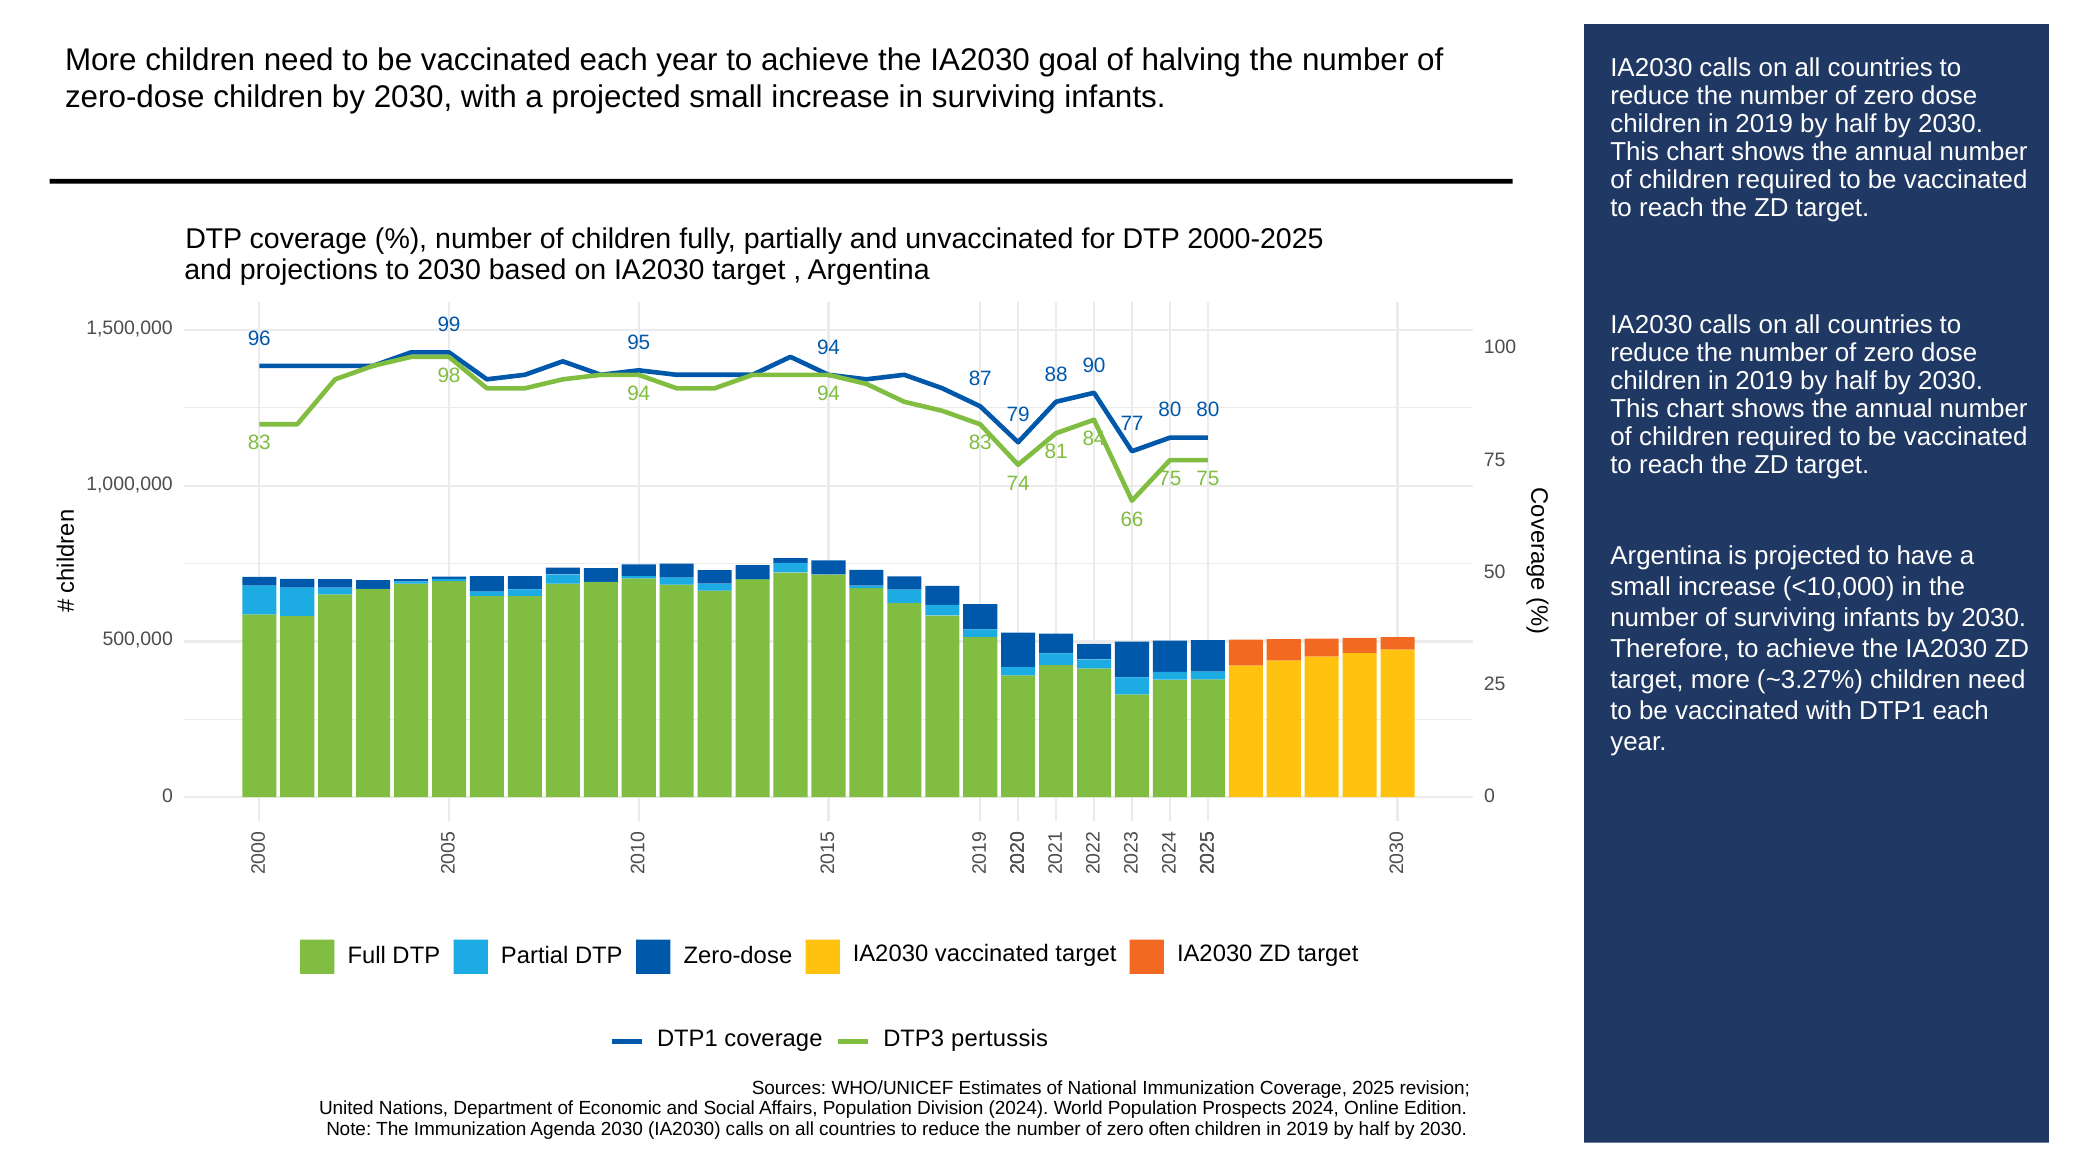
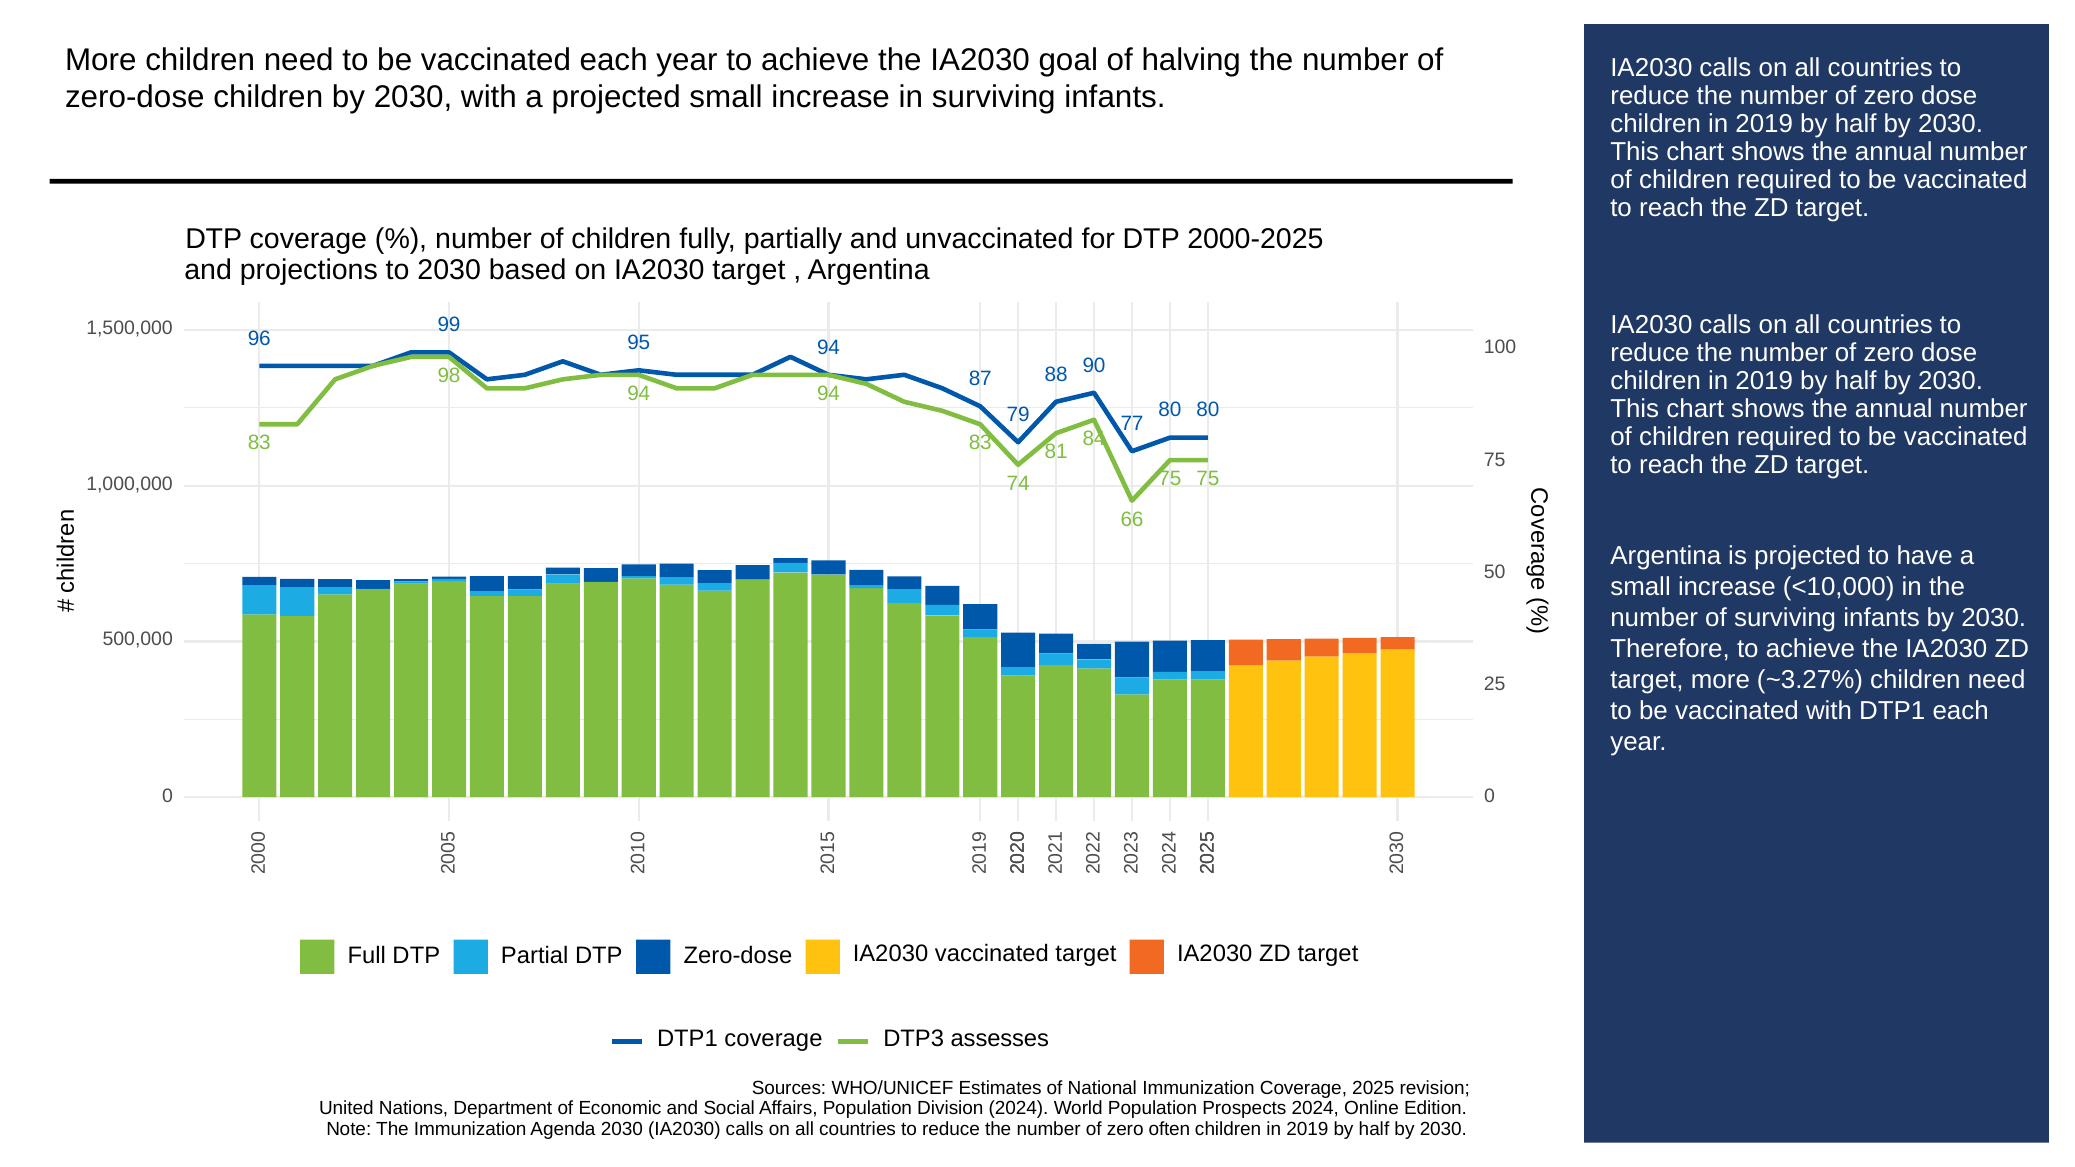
pertussis: pertussis -> assesses (1000, 1039)
